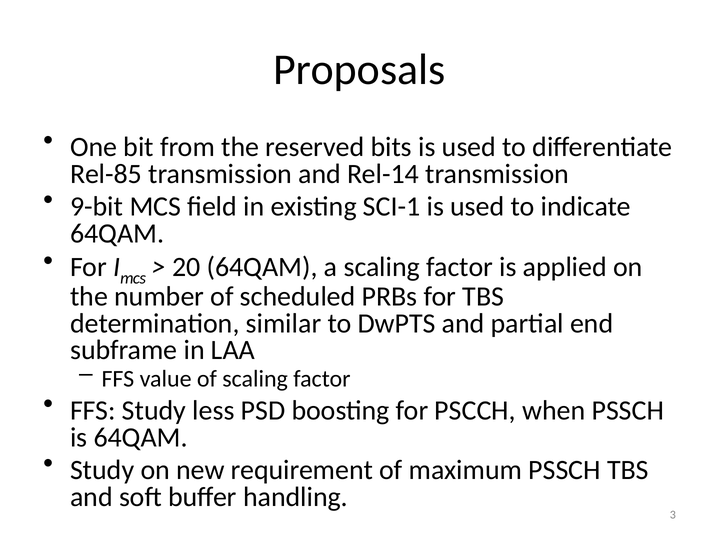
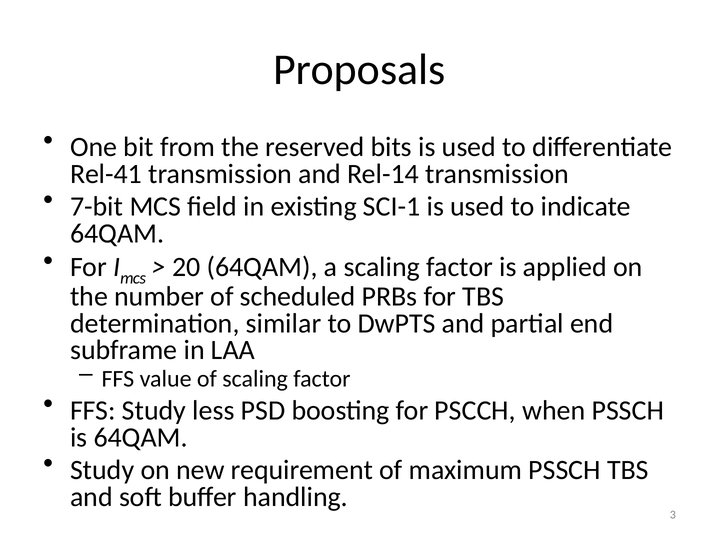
Rel-85: Rel-85 -> Rel-41 (106, 174)
9-bit: 9-bit -> 7-bit (97, 207)
